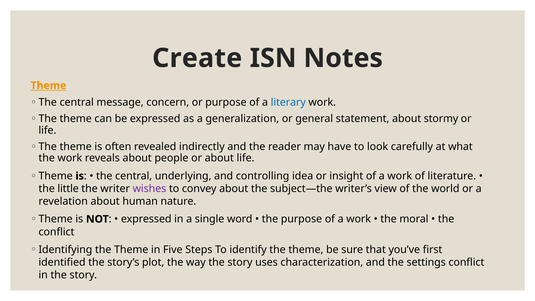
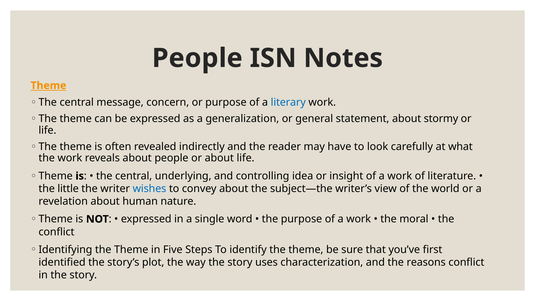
Create: Create -> People (197, 58)
wishes colour: purple -> blue (149, 189)
settings: settings -> reasons (426, 262)
